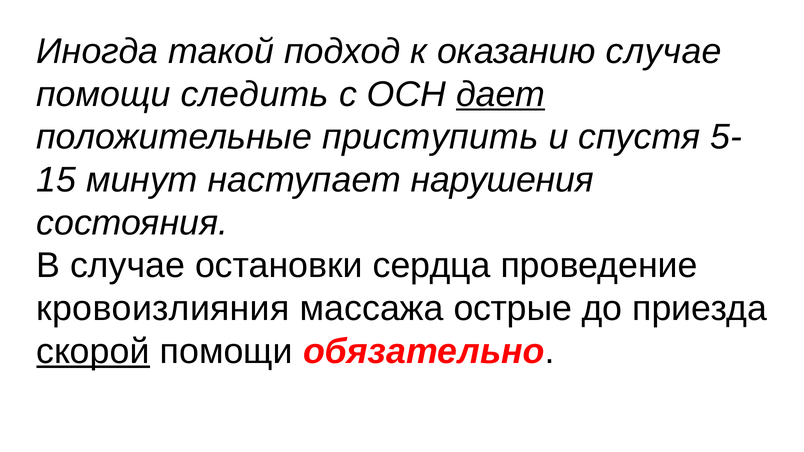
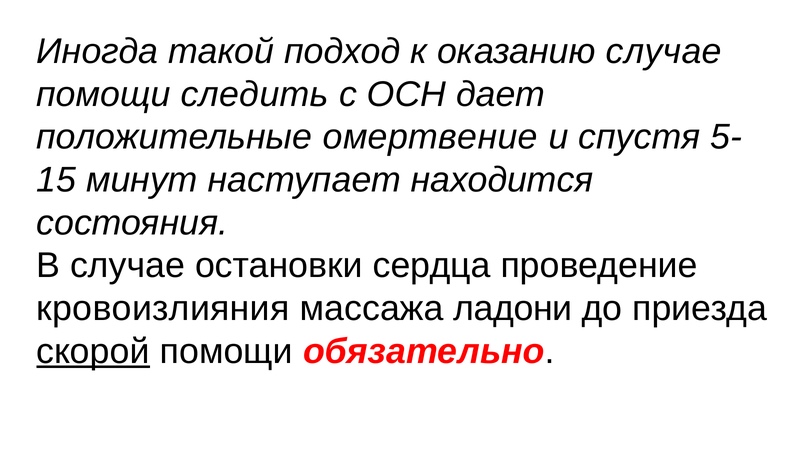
дает underline: present -> none (501, 94)
приступить: приступить -> омертвение (430, 137)
нарушения: нарушения -> находится (502, 180)
острые: острые -> ладони (513, 309)
